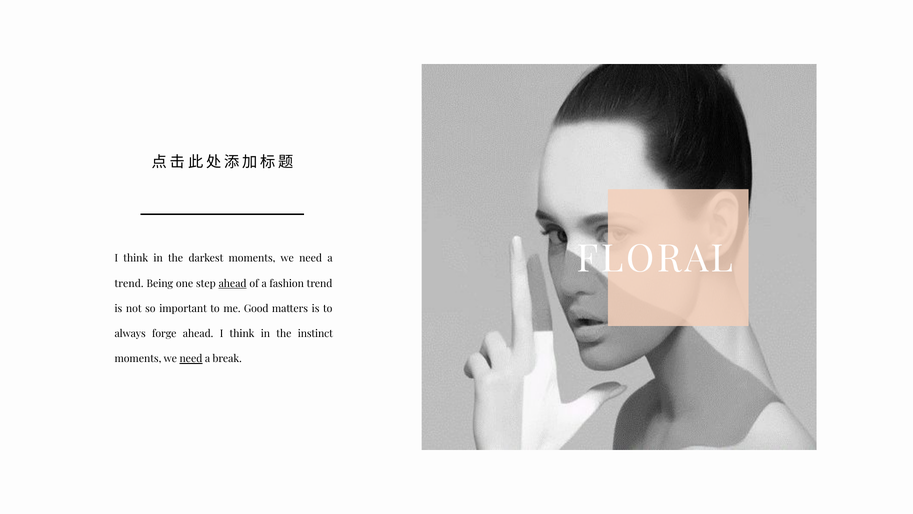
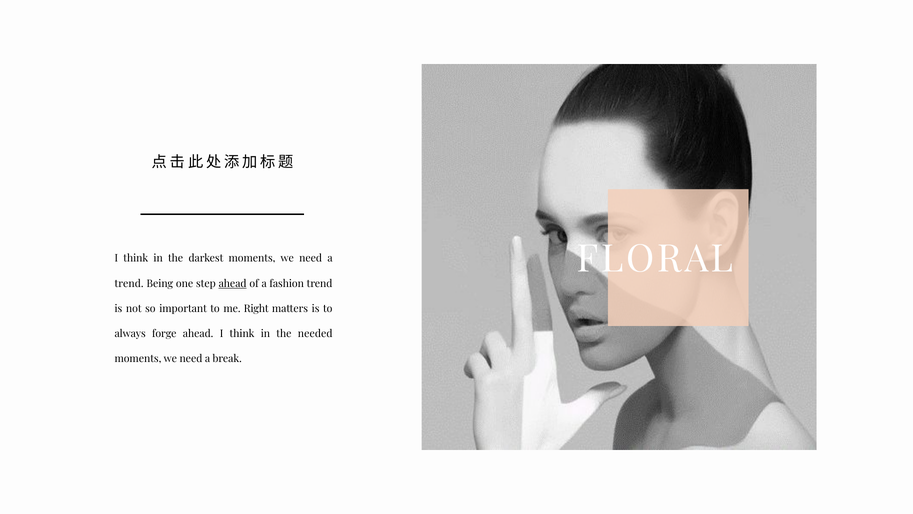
Good: Good -> Right (256, 308)
instinct: instinct -> needed (315, 334)
need underline: present -> none (191, 359)
